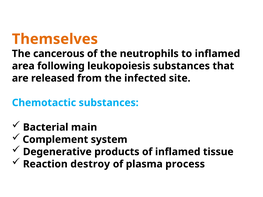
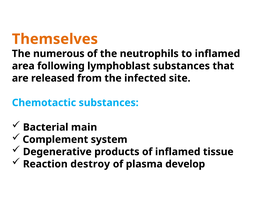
cancerous: cancerous -> numerous (59, 54)
leukopoiesis: leukopoiesis -> lymphoblast (119, 66)
process: process -> develop (185, 164)
